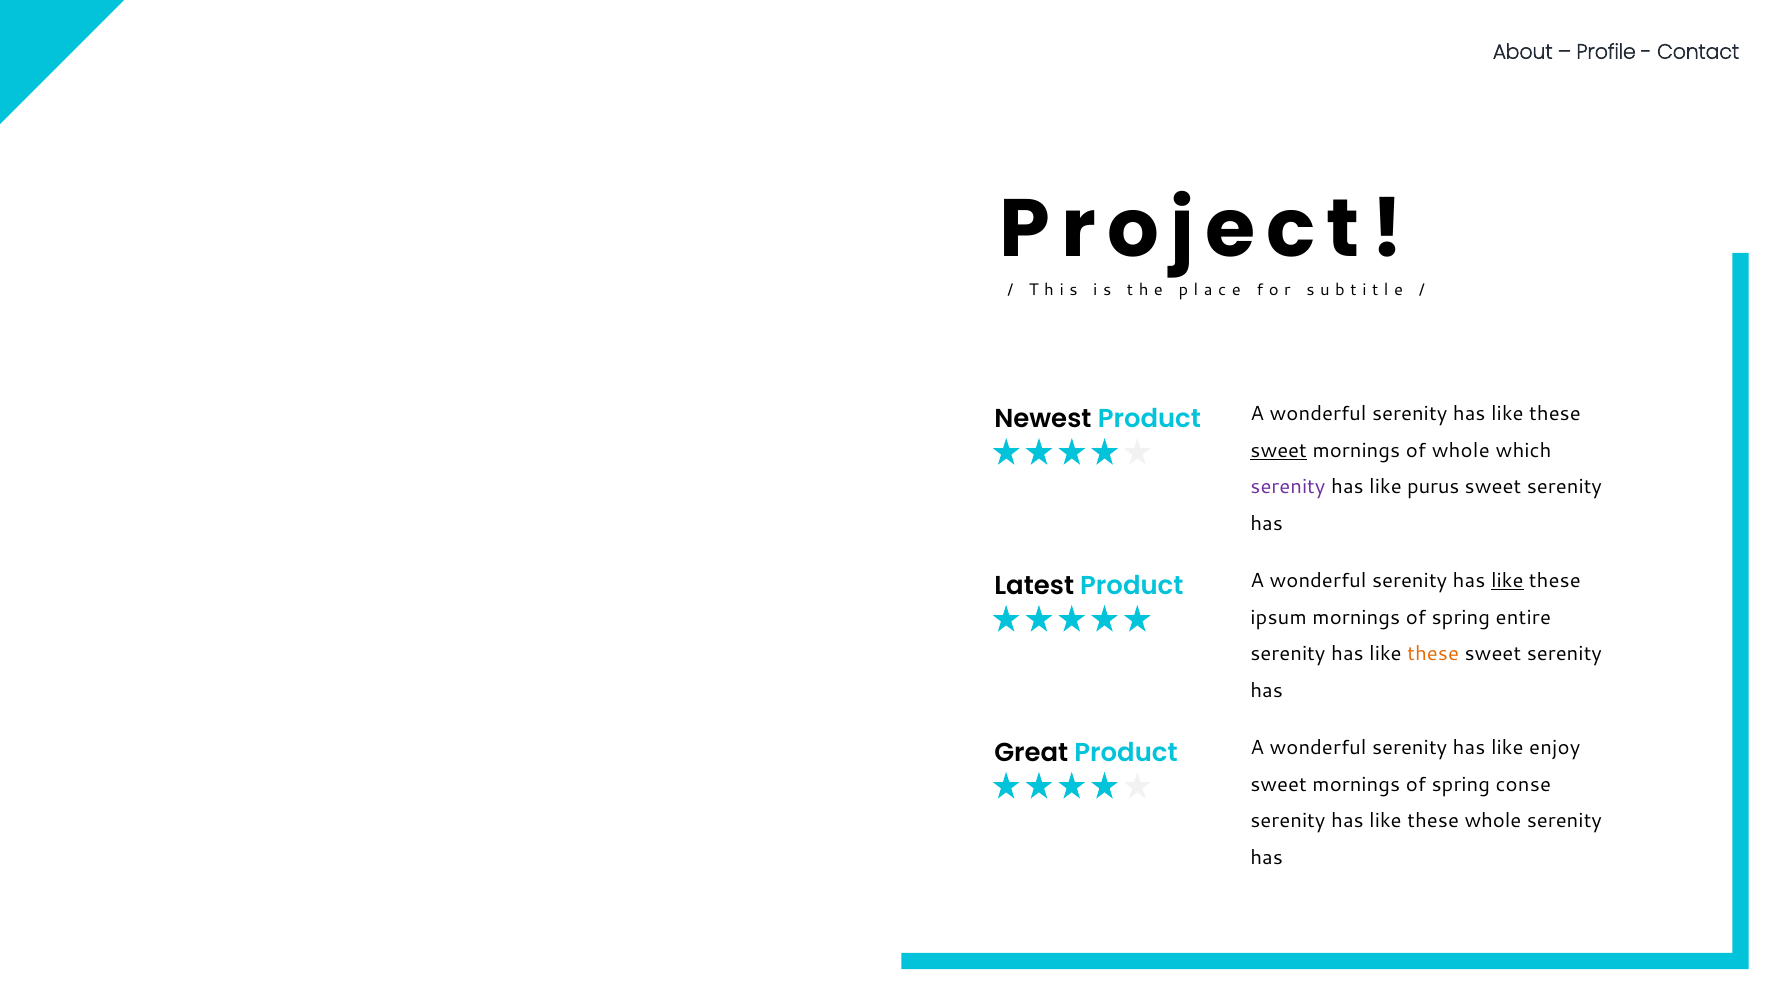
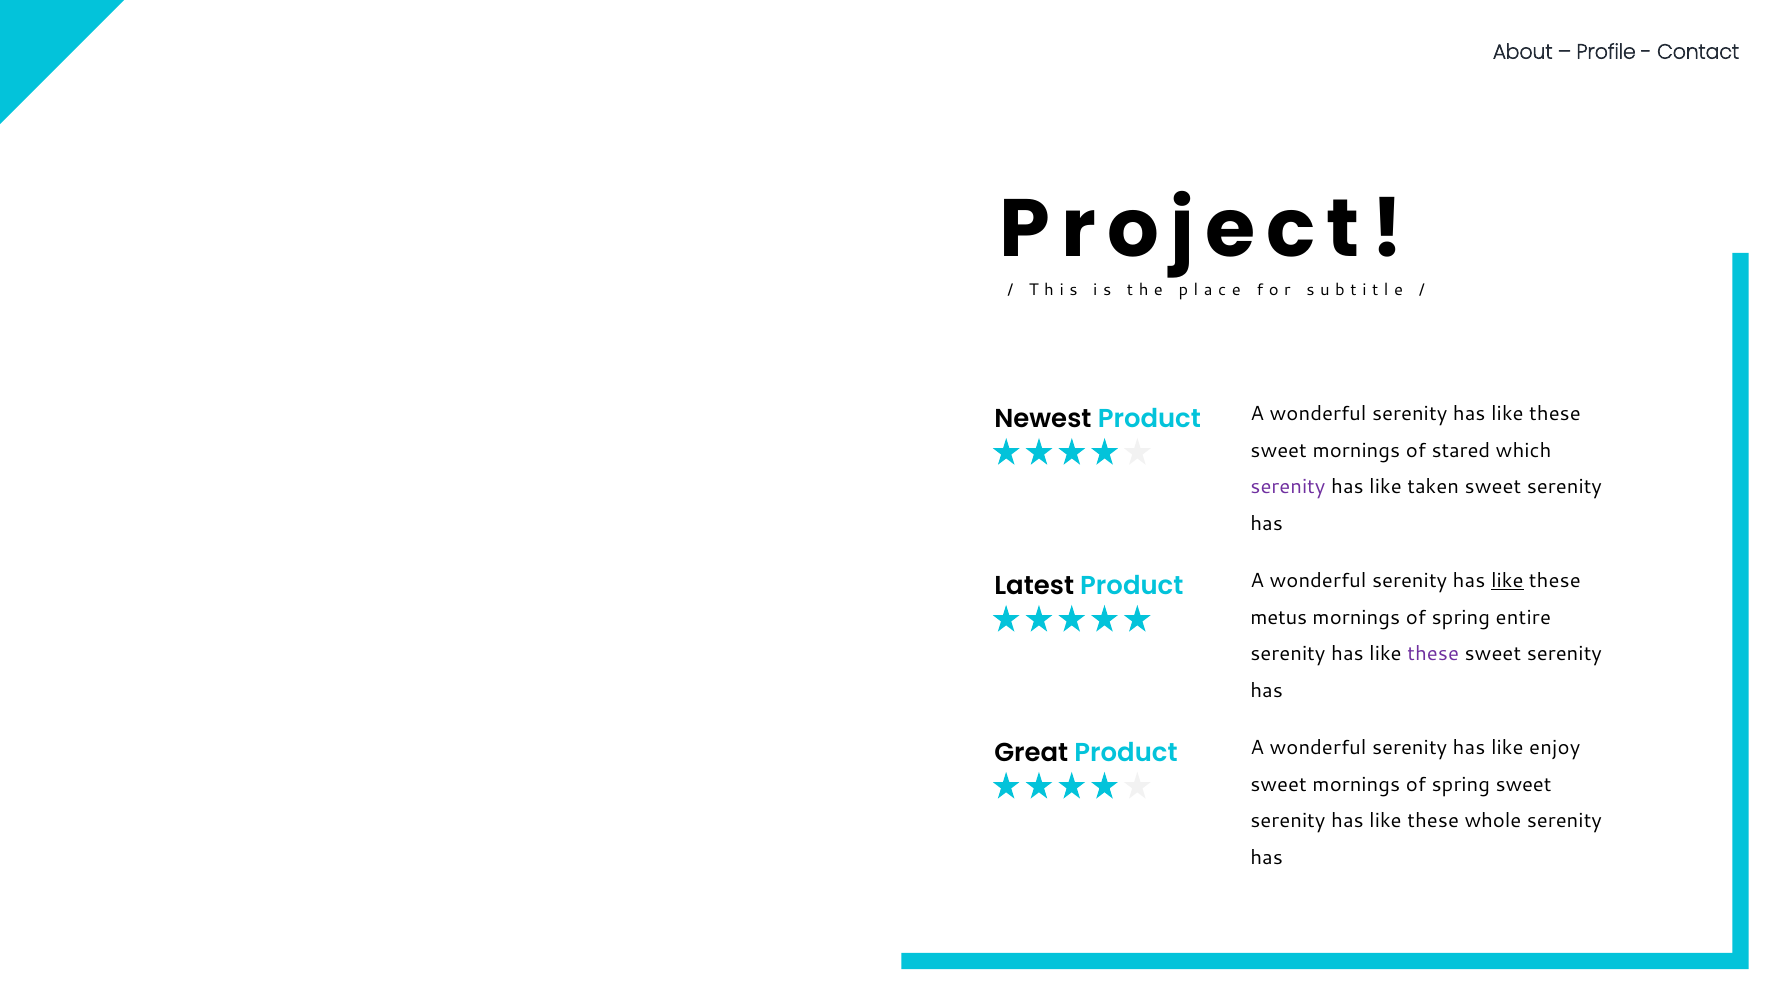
sweet underline: present -> none (1279, 450)
of whole: whole -> stared (1461, 450)
purus: purus -> taken (1433, 487)
ipsum: ipsum -> metus (1279, 617)
these colour: orange -> purple (1433, 654)
spring conse: conse -> sweet (1524, 784)
